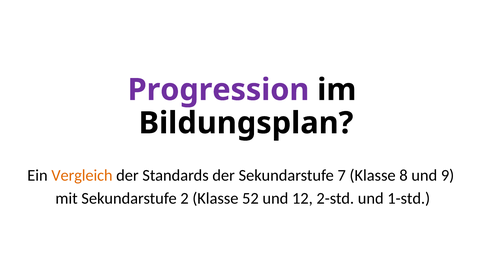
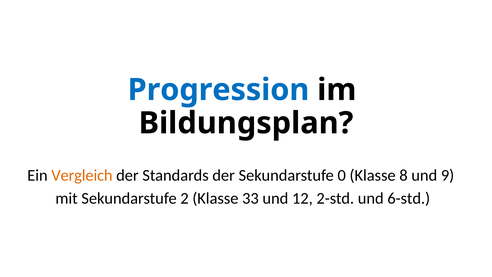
Progression colour: purple -> blue (218, 90)
7: 7 -> 0 (342, 175)
52: 52 -> 33 (250, 198)
1-std: 1-std -> 6-std (409, 198)
